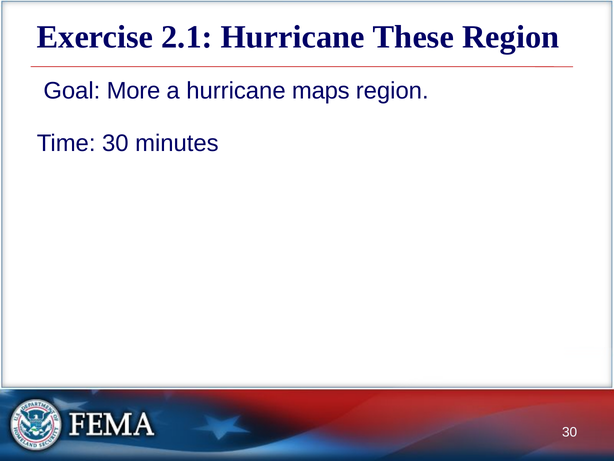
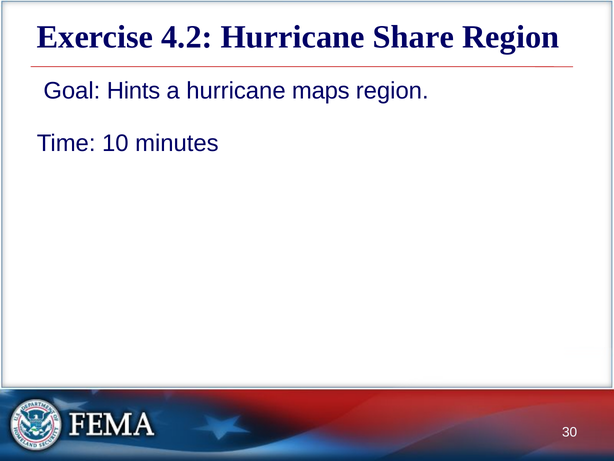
2.1: 2.1 -> 4.2 (187, 37)
These: These -> Share (413, 37)
More: More -> Hints (134, 91)
Time 30: 30 -> 10 (115, 143)
